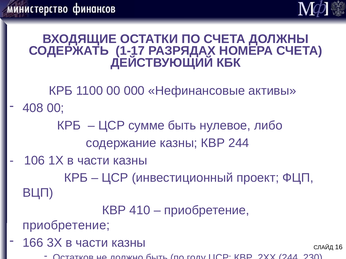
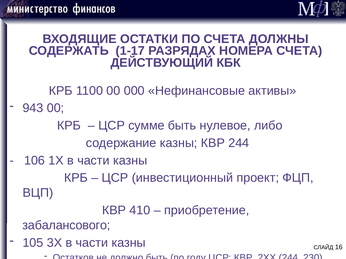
408: 408 -> 943 (33, 108)
приобретение: приобретение -> забалансового (66, 226)
166: 166 -> 105 (33, 243)
